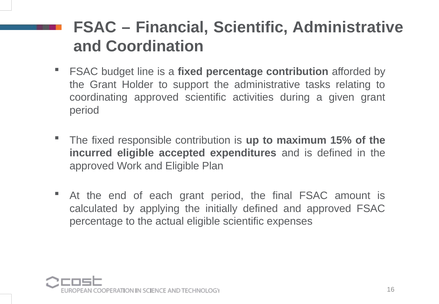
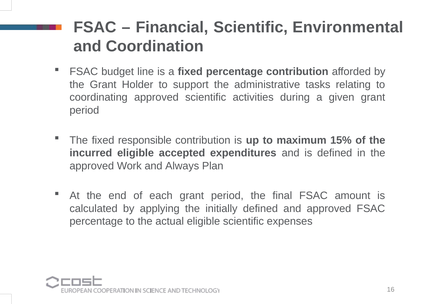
Scientific Administrative: Administrative -> Environmental (348, 27)
and Eligible: Eligible -> Always (182, 166)
